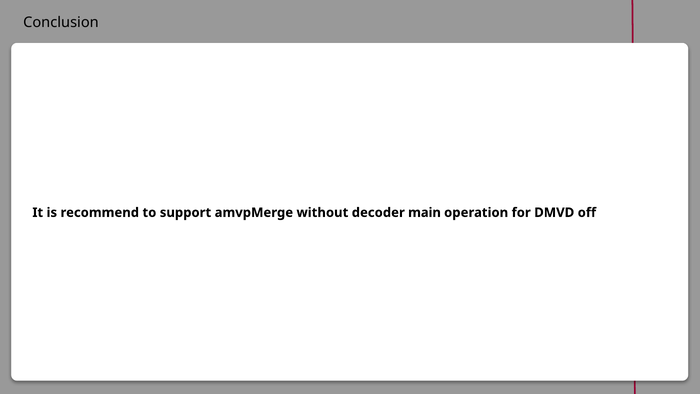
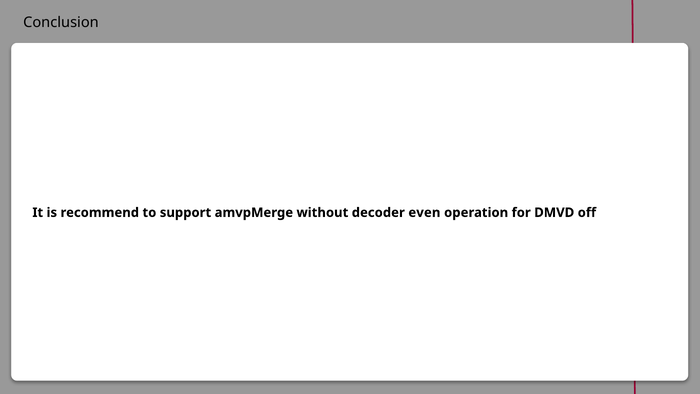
main: main -> even (424, 212)
